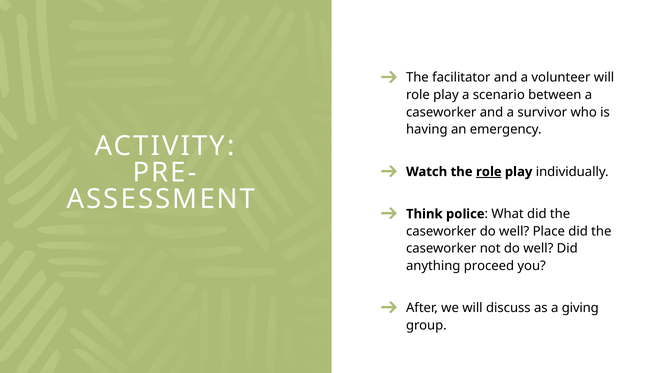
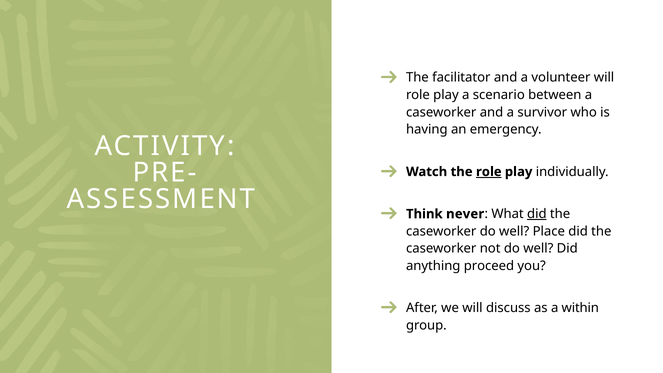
police: police -> never (465, 214)
did underline: none -> present (537, 214)
giving: giving -> within (580, 308)
